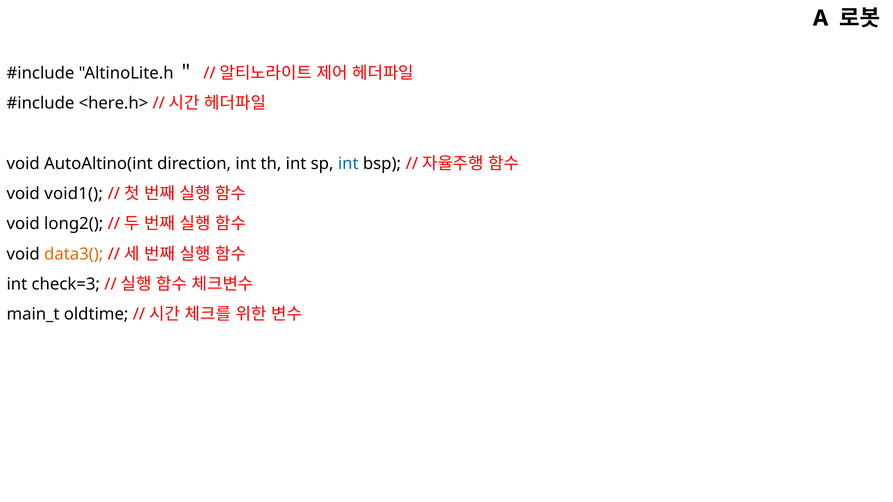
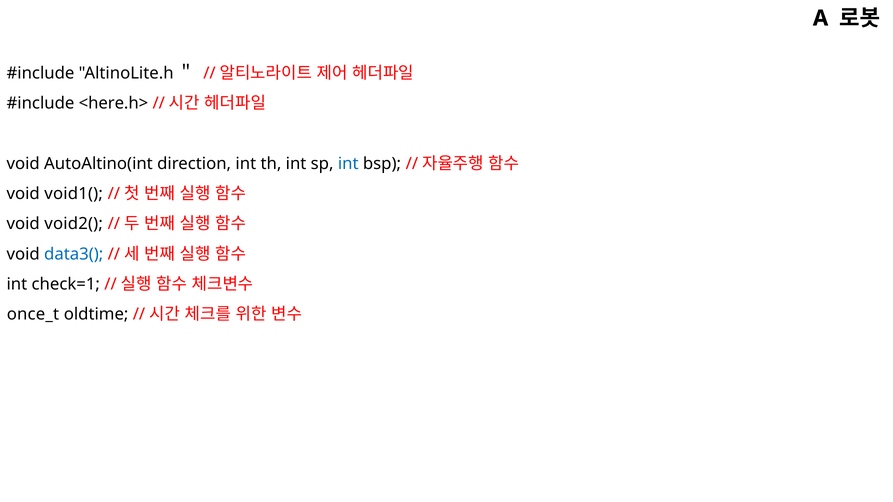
long2(: long2( -> void2( (74, 224)
data3( colour: orange -> blue (74, 254)
check=3: check=3 -> check=1 (66, 284)
main_t: main_t -> once_t (33, 315)
